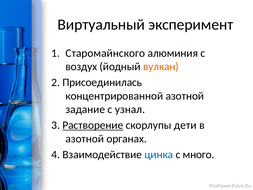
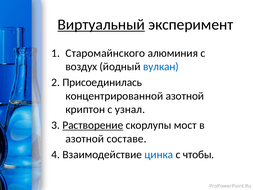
Виртуальный underline: none -> present (101, 24)
вулкан colour: orange -> blue (161, 67)
задание: задание -> криптон (85, 109)
дети: дети -> мост (185, 125)
органах: органах -> составе (127, 139)
много: много -> чтобы (199, 154)
